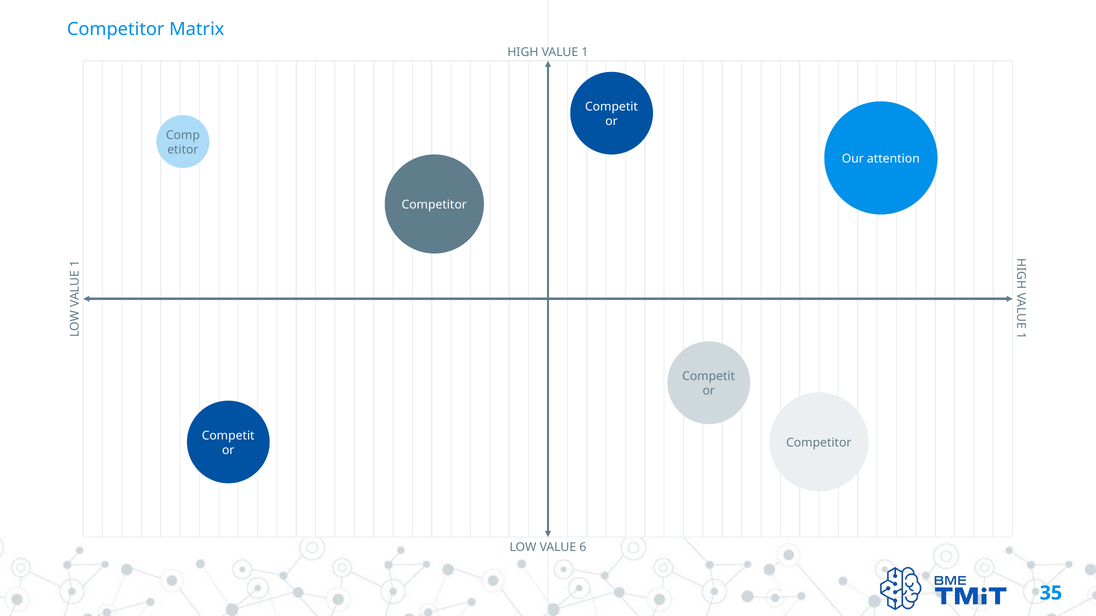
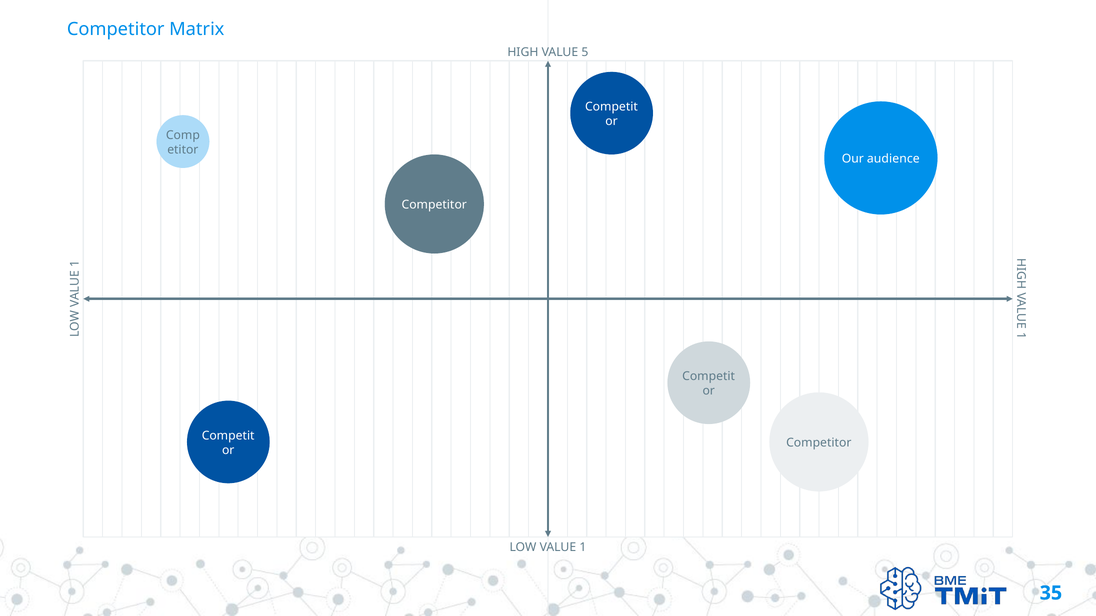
VALUE 1: 1 -> 5 (585, 52)
attention: attention -> audience (893, 159)
VALUE 6: 6 -> 1 (583, 548)
